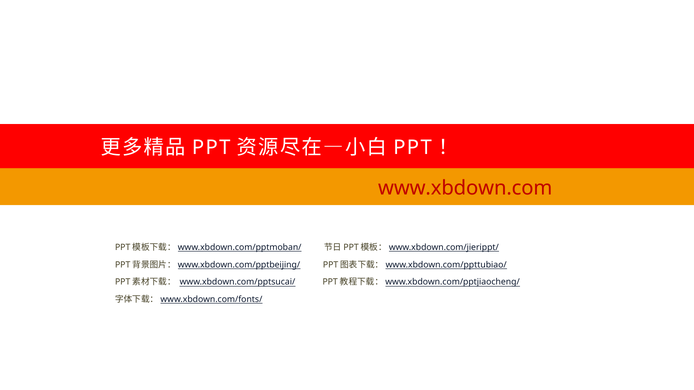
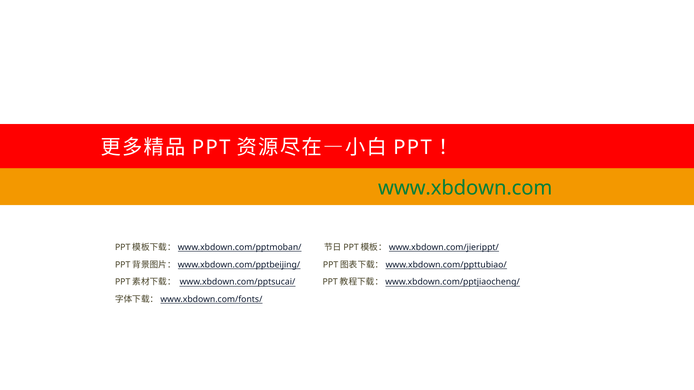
www.xbdown.com colour: red -> green (465, 188)
